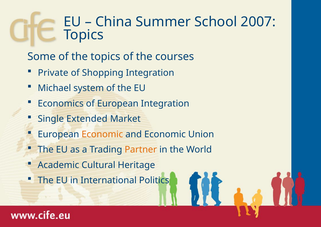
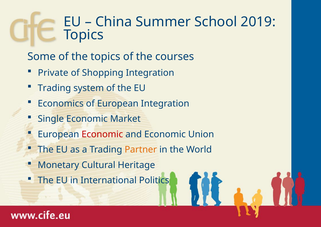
2007: 2007 -> 2019 (258, 22)
Michael: Michael -> Trading (54, 88)
Single Extended: Extended -> Economic (87, 119)
Economic colour: orange -> red (102, 134)
Academic: Academic -> Monetary (58, 165)
